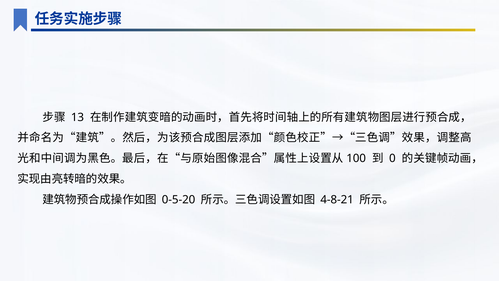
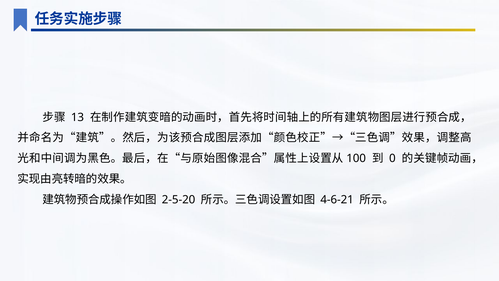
0-5-20: 0-5-20 -> 2-5-20 (179, 199)
4-8-21: 4-8-21 -> 4-6-21 (337, 199)
